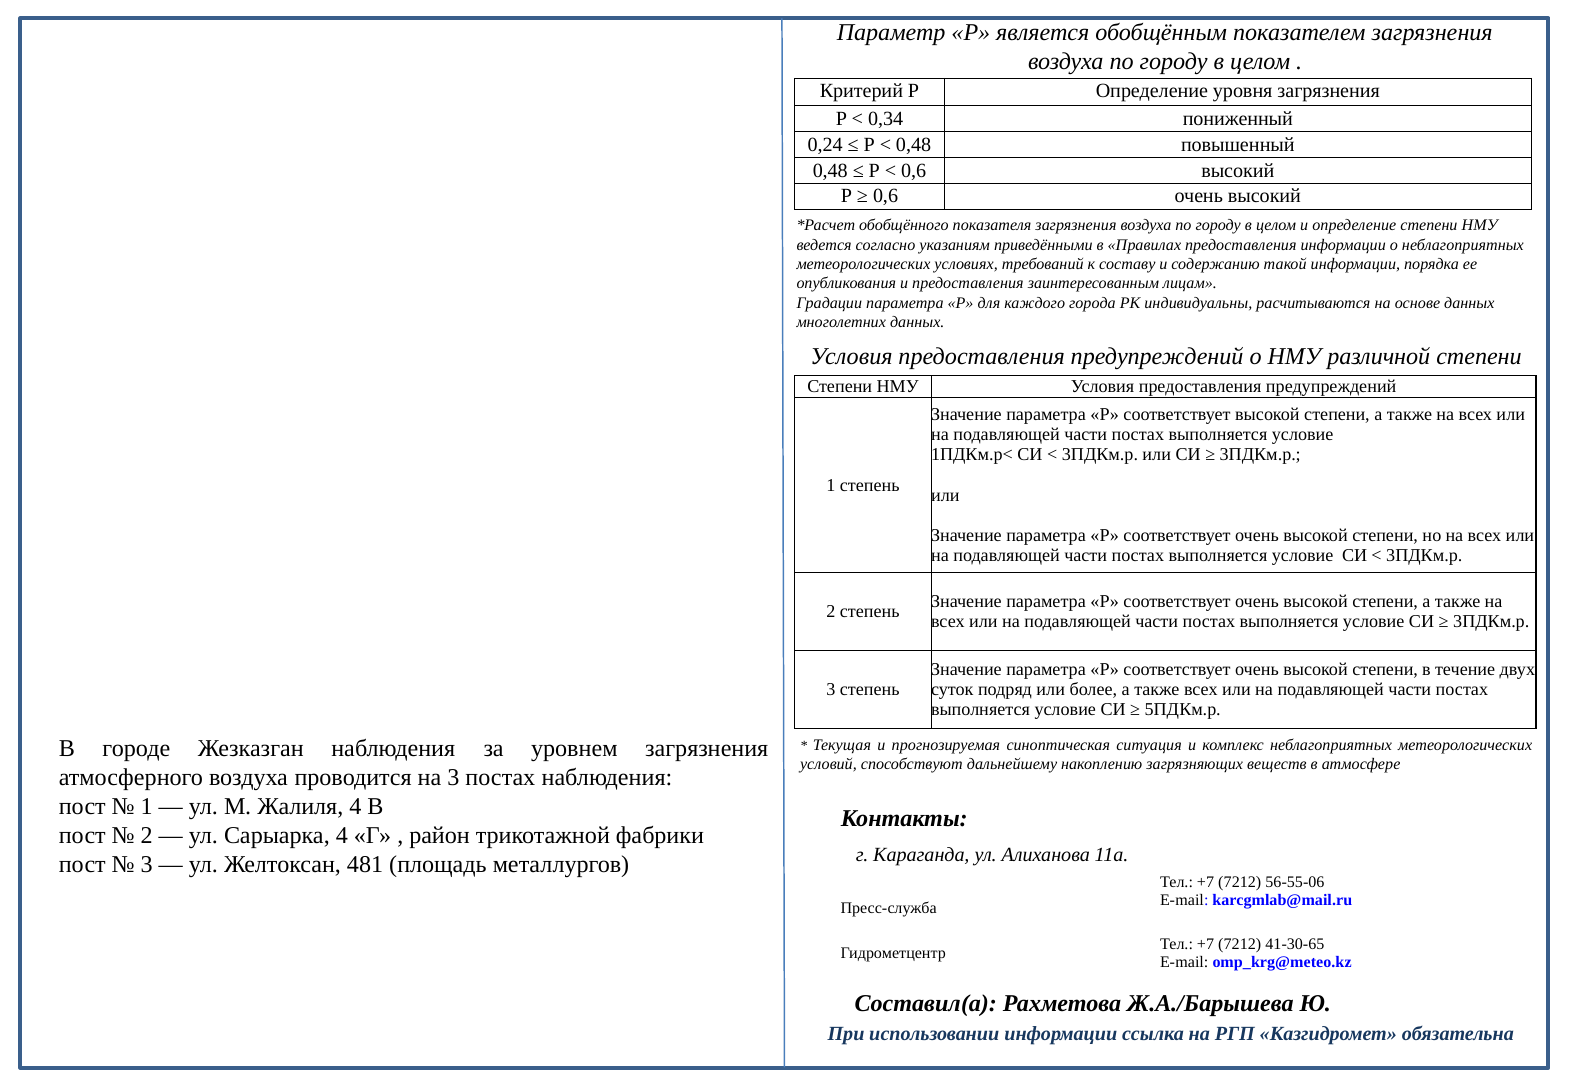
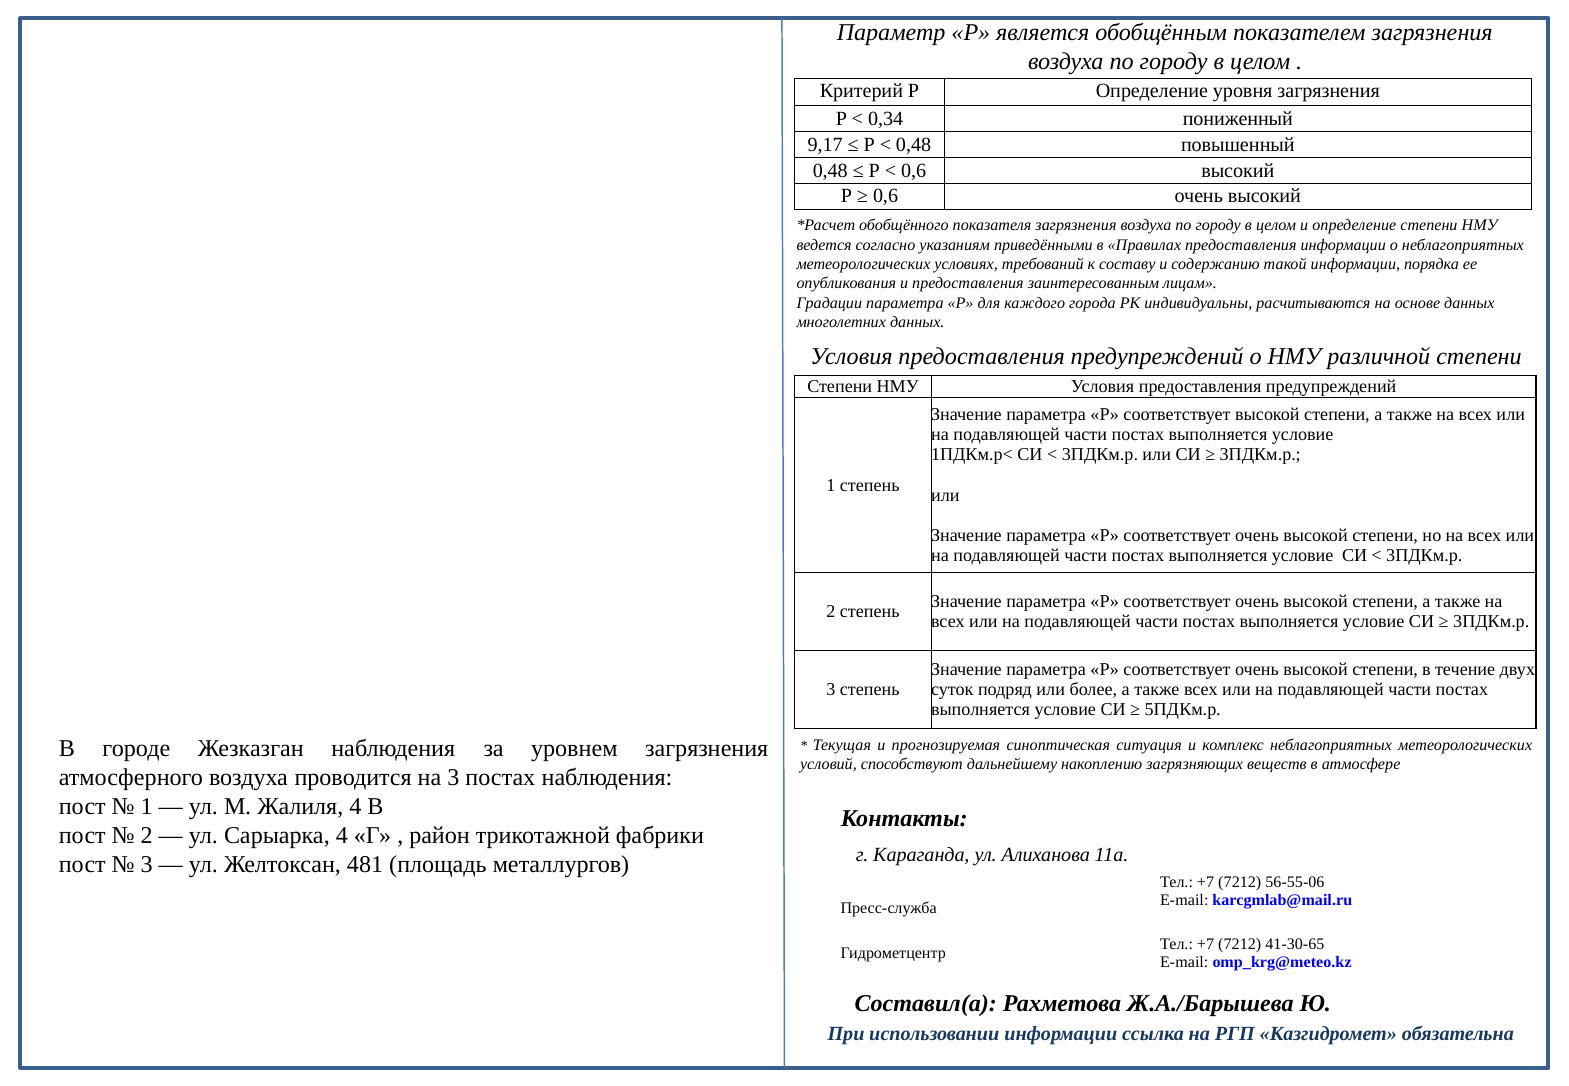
0,24: 0,24 -> 9,17 (825, 145)
